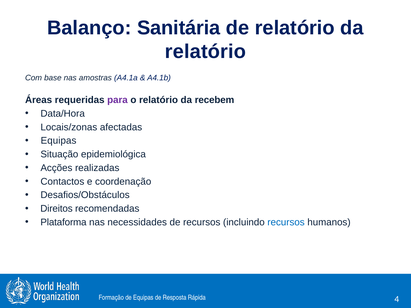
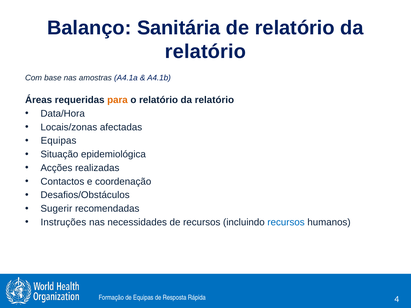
para colour: purple -> orange (117, 100)
o relatório da recebem: recebem -> relatório (214, 100)
Direitos: Direitos -> Sugerir (56, 209)
Plataforma: Plataforma -> Instruções (63, 222)
